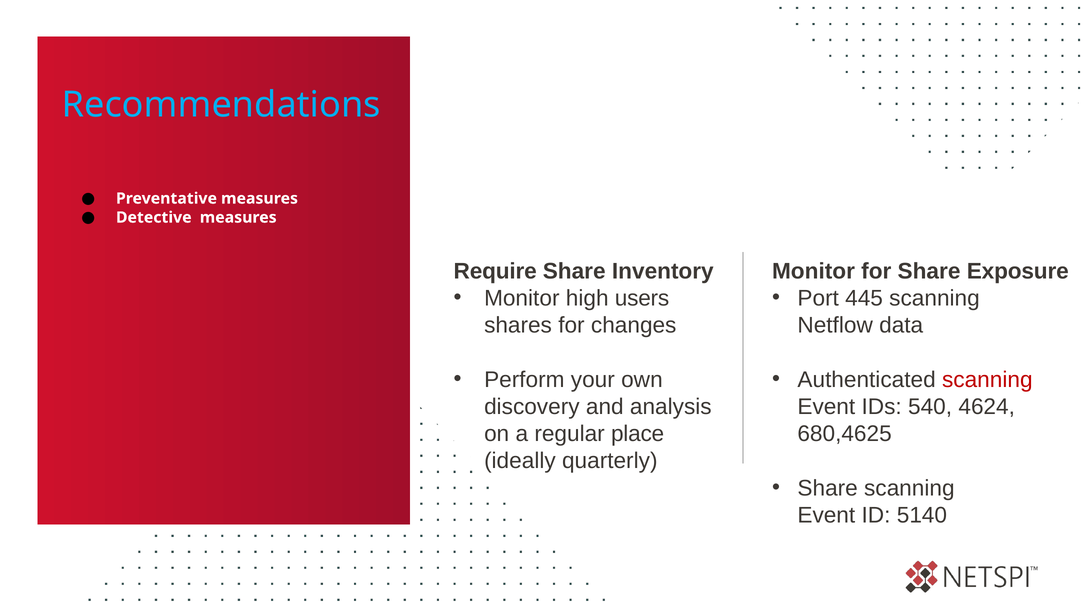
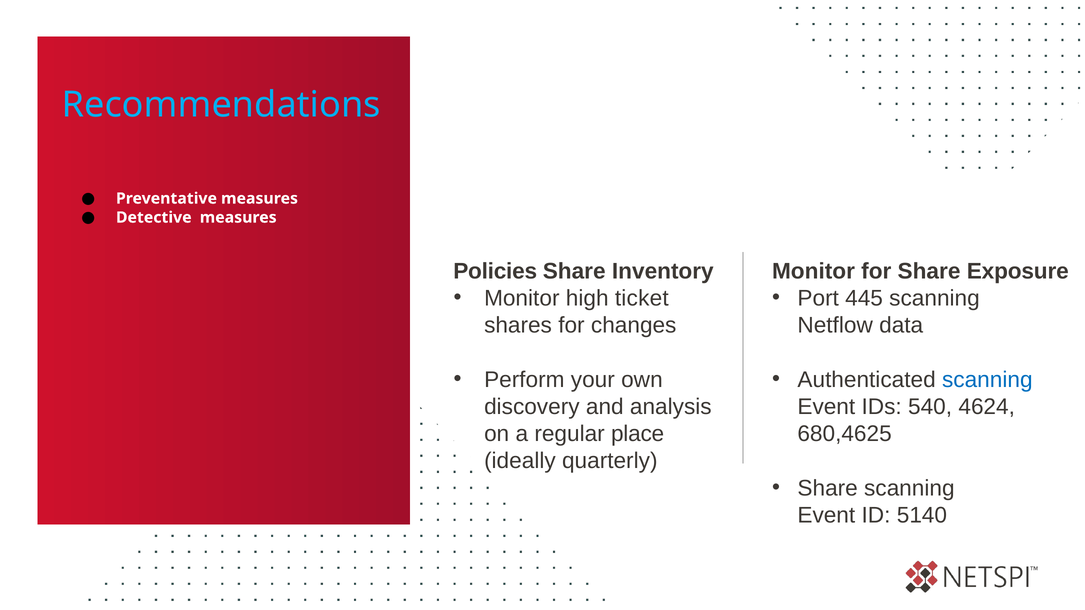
Require: Require -> Policies (495, 271)
users: users -> ticket (642, 298)
scanning colour: red -> blue (987, 380)
